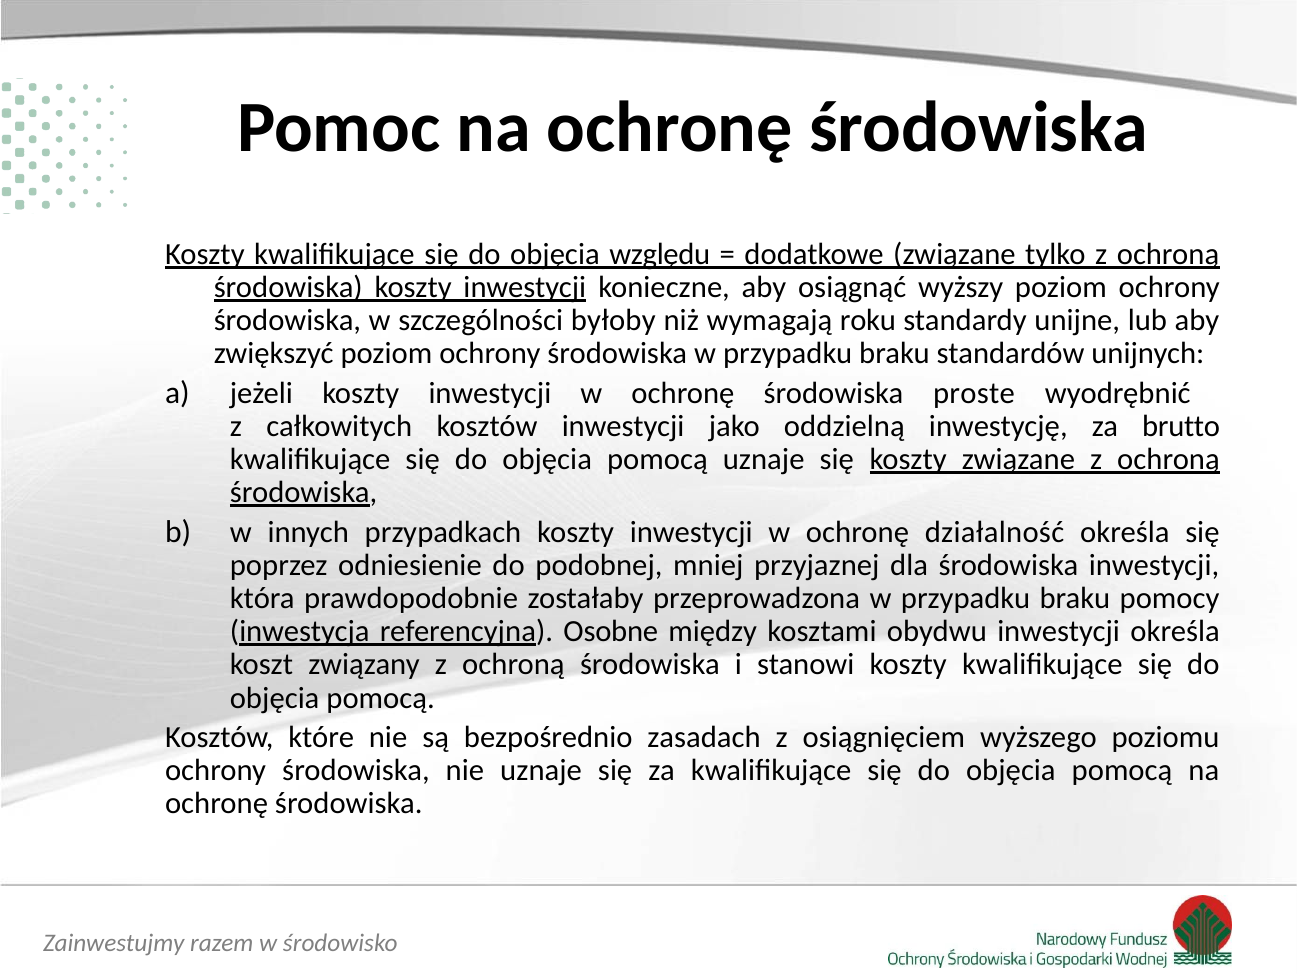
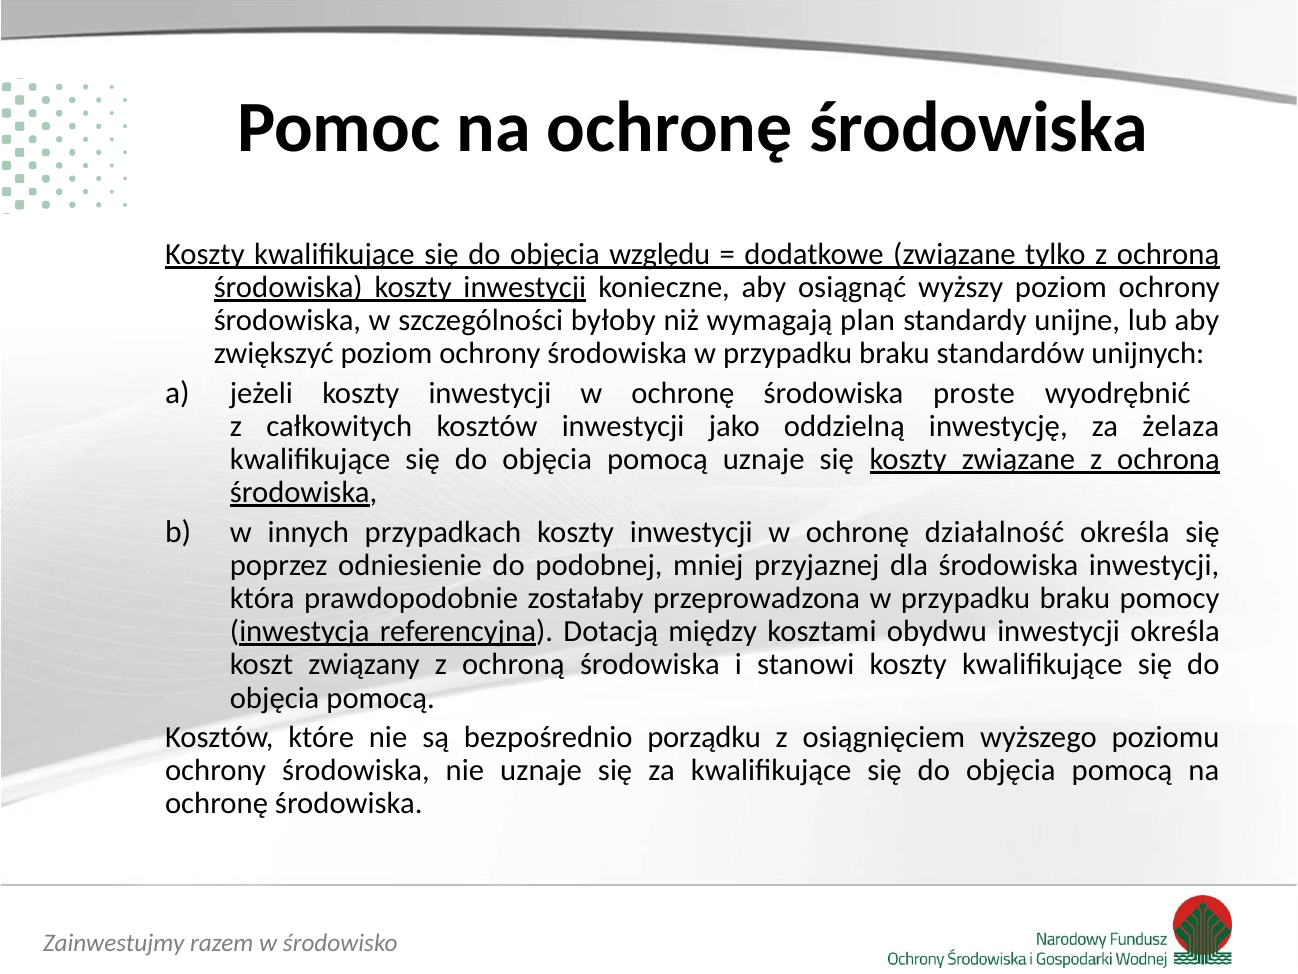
roku: roku -> plan (868, 320)
brutto: brutto -> żelaza (1181, 426)
Osobne: Osobne -> Dotacją (611, 631)
zasadach: zasadach -> porządku (704, 737)
